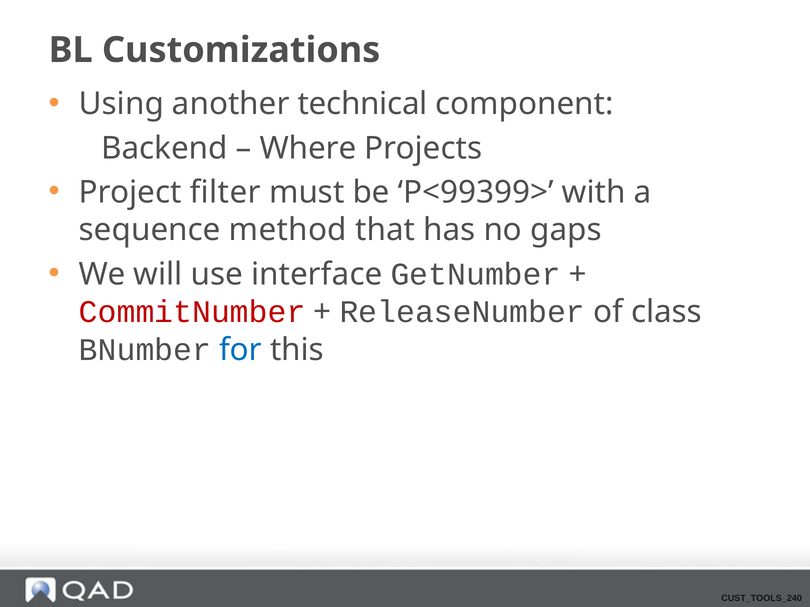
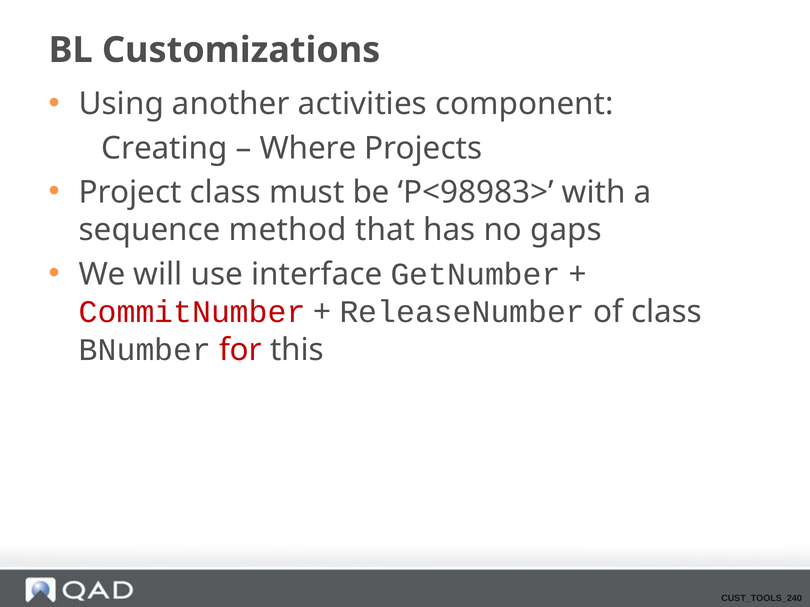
technical: technical -> activities (362, 104)
Backend: Backend -> Creating (164, 148)
Project filter: filter -> class (225, 192)
P<99399>: P<99399> -> P<98983> (476, 192)
for colour: blue -> red (241, 350)
